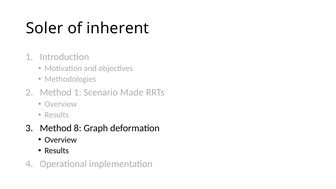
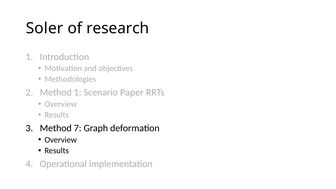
inherent: inherent -> research (118, 28)
Made: Made -> Paper (132, 92)
8: 8 -> 7 (78, 128)
